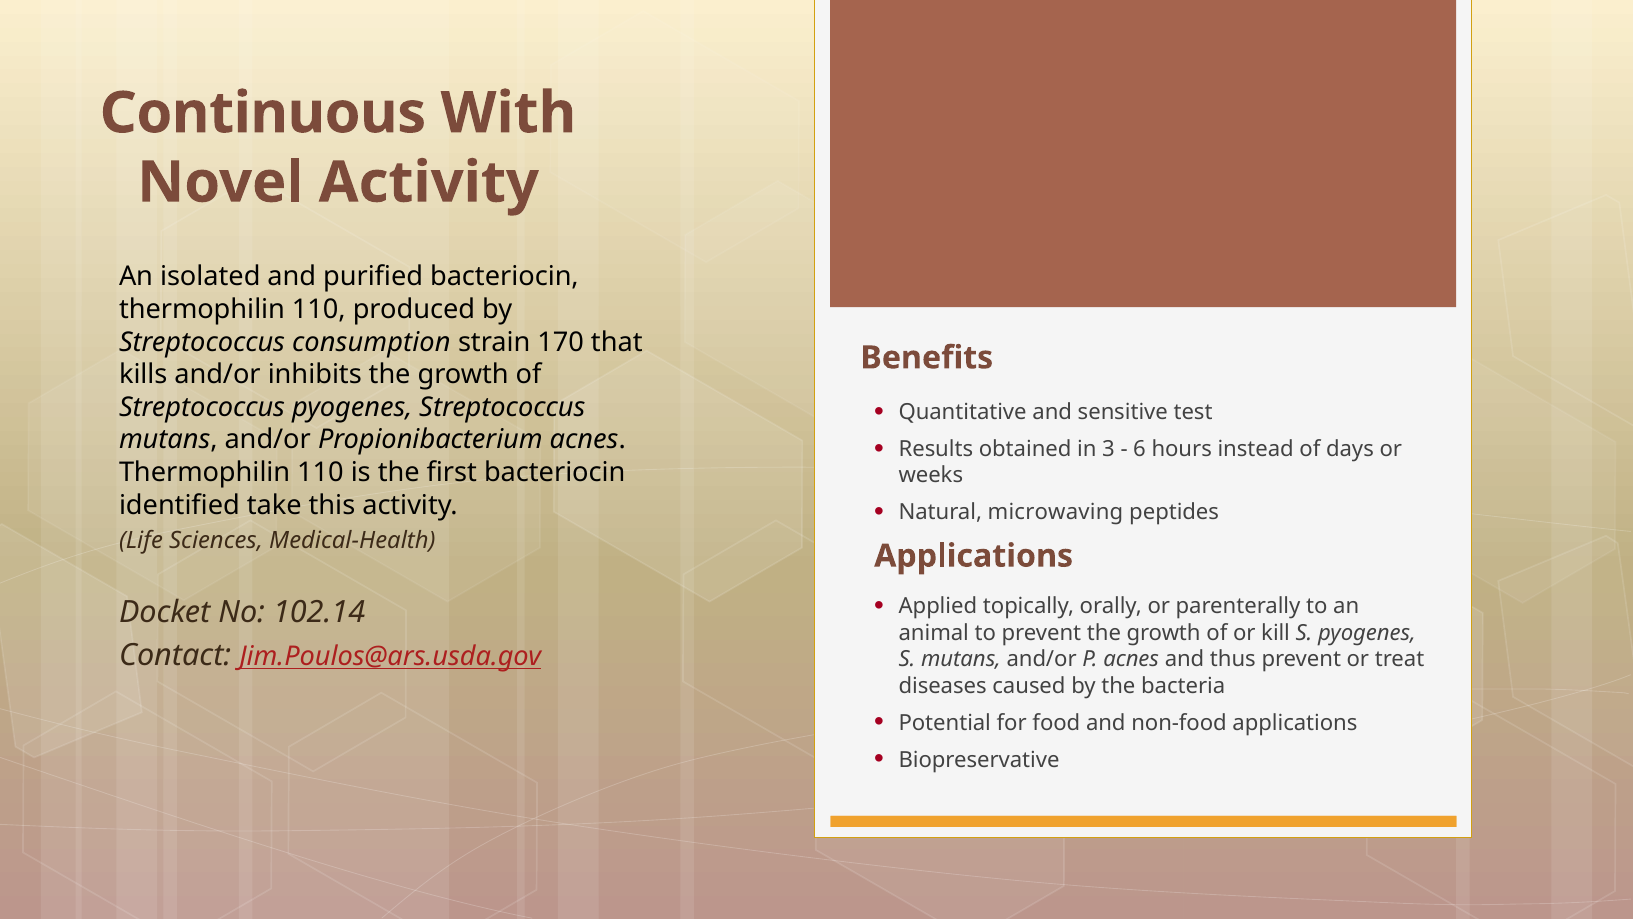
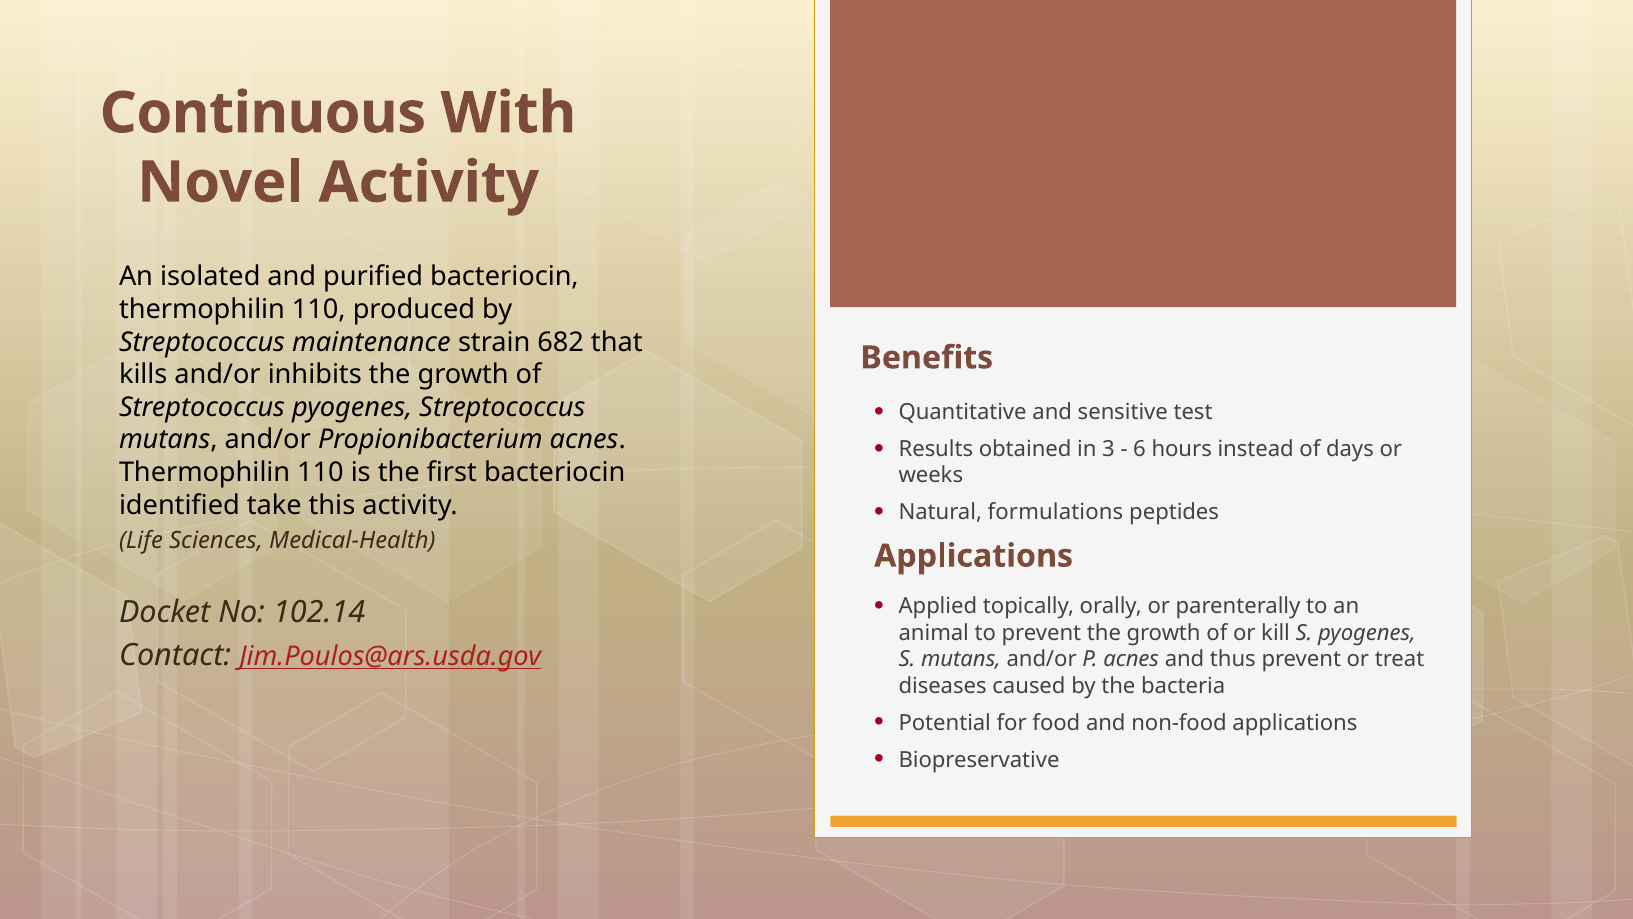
consumption: consumption -> maintenance (371, 342)
170: 170 -> 682 (561, 342)
microwaving: microwaving -> formulations (1055, 512)
